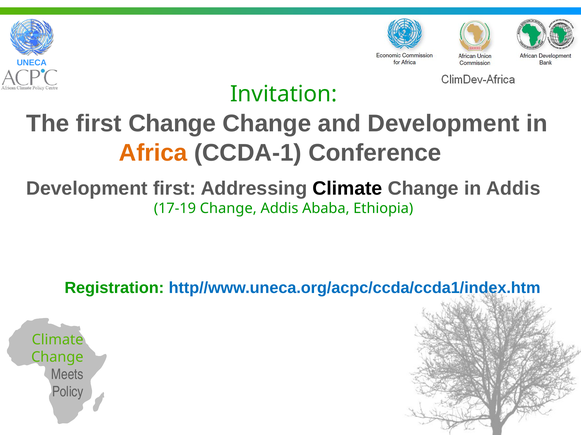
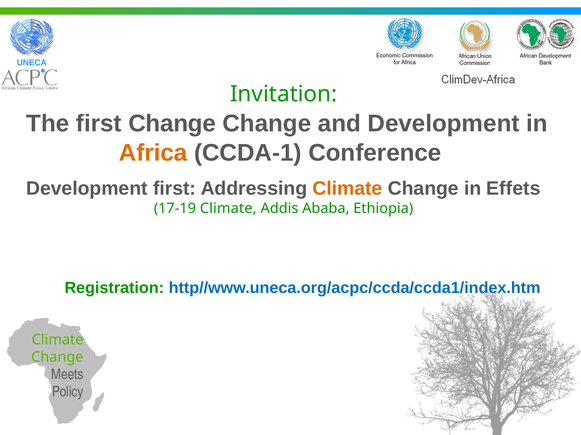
Climate colour: black -> orange (347, 189)
in Addis: Addis -> Effets (513, 189)
17-19 Change: Change -> Climate (228, 209)
